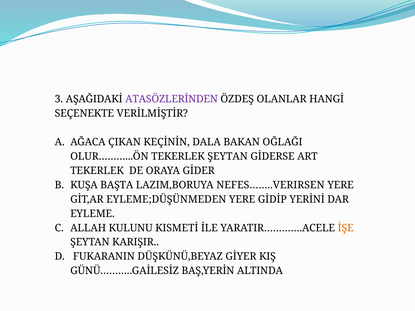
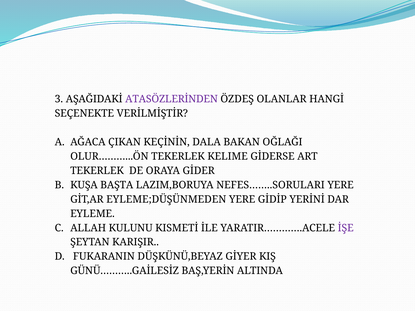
TEKERLEK ŞEYTAN: ŞEYTAN -> KELIME (228, 157)
NEFES……..VERIRSEN: NEFES……..VERIRSEN -> NEFES……..SORULARI (270, 185)
İŞE colour: orange -> purple (346, 228)
